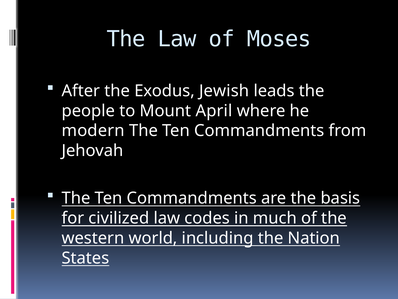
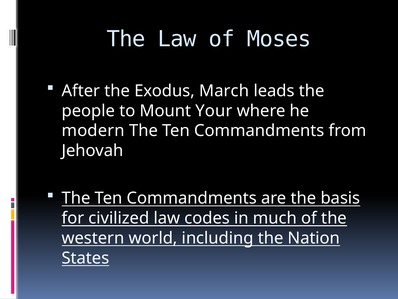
Jewish: Jewish -> March (224, 91)
April: April -> Your (214, 111)
